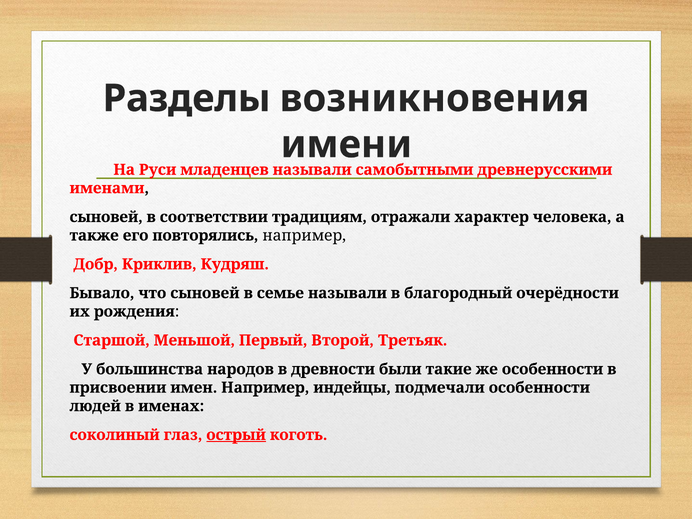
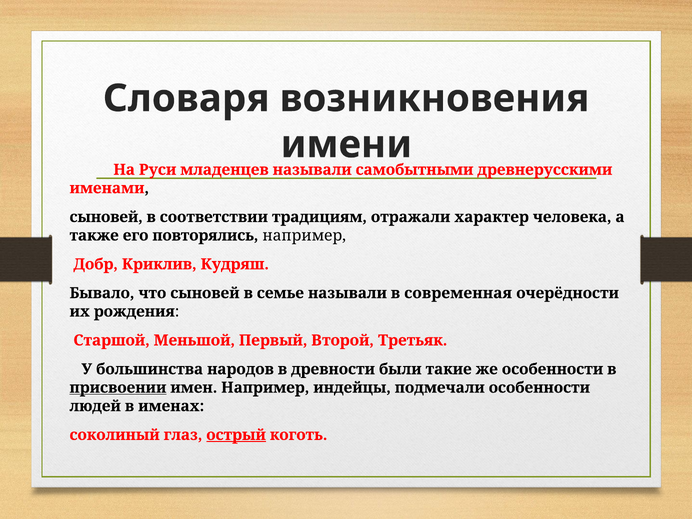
Разделы: Разделы -> Словаря (186, 98)
благородный: благородный -> современная (458, 293)
присвоении underline: none -> present (118, 388)
